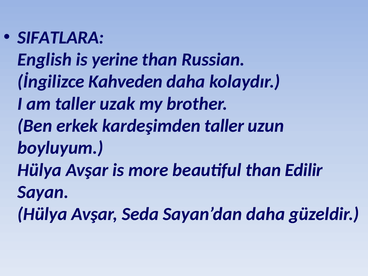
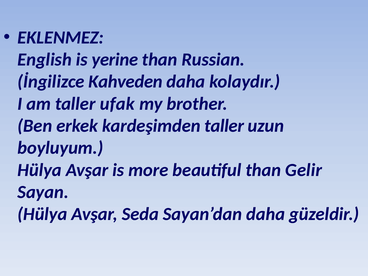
SIFATLARA: SIFATLARA -> EKLENMEZ (61, 37)
uzak: uzak -> ufak (117, 104)
Edilir: Edilir -> Gelir (304, 170)
